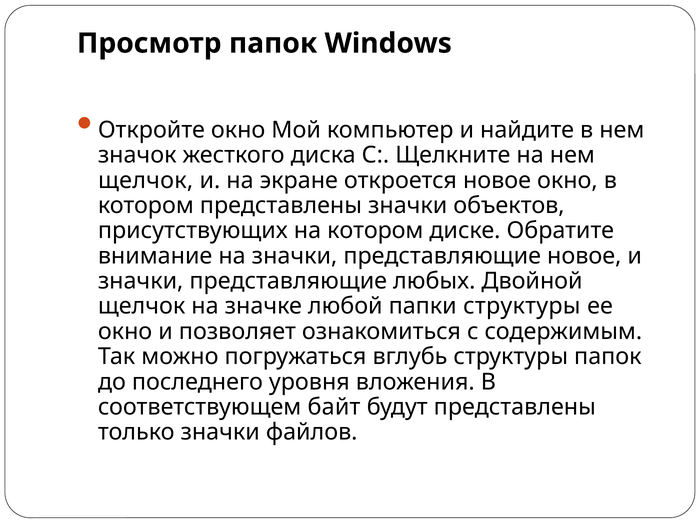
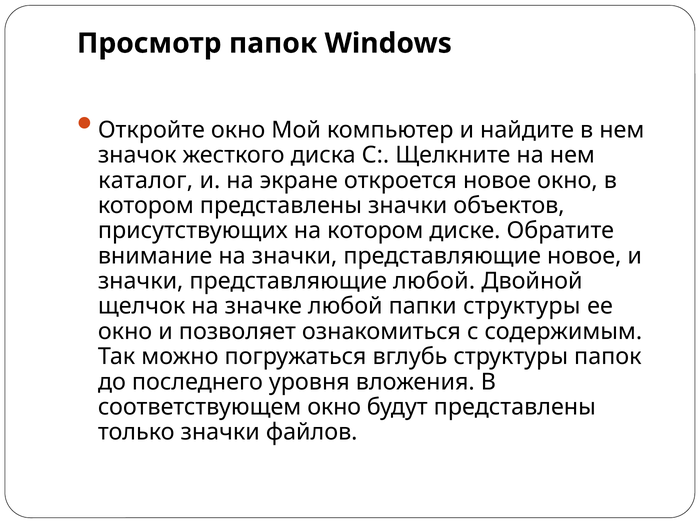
щелчок: щелчок -> каталог (146, 180)
представляющие любых: любых -> любой (434, 281)
соответствующем байт: байт -> окно (334, 407)
